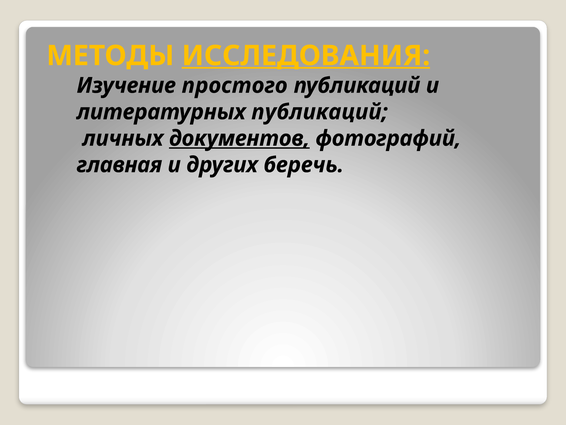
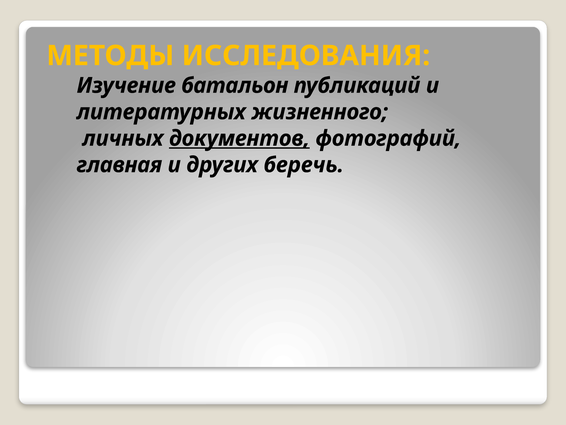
ИССЛЕДОВАНИЯ underline: present -> none (306, 56)
простого: простого -> батальон (235, 85)
литературных публикаций: публикаций -> жизненного (320, 112)
